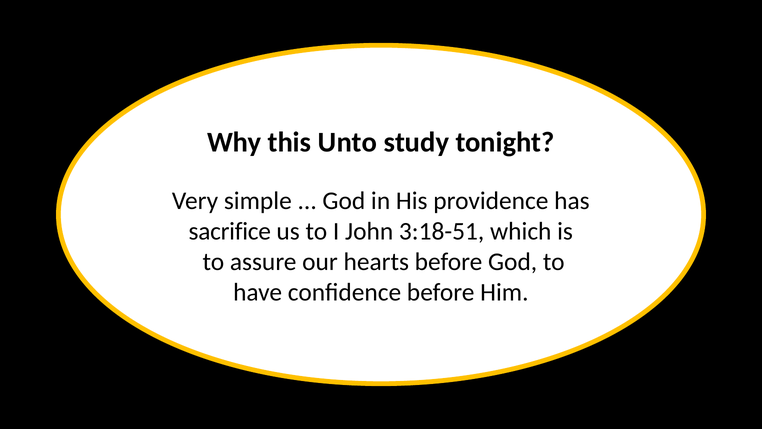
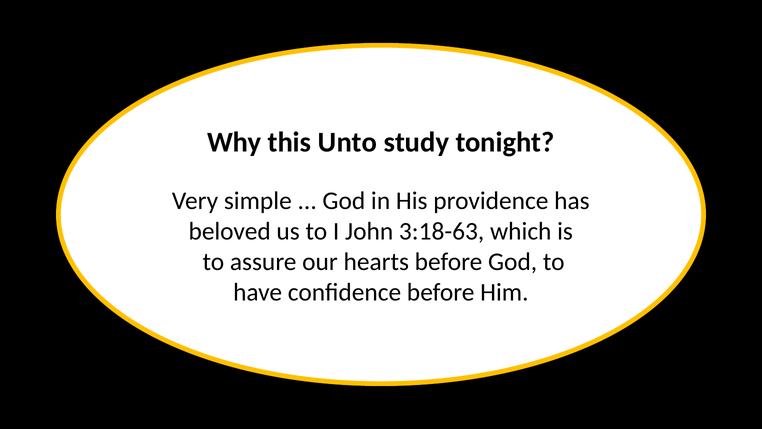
sacrifice: sacrifice -> beloved (230, 231)
3:18-51: 3:18-51 -> 3:18-63 (442, 231)
